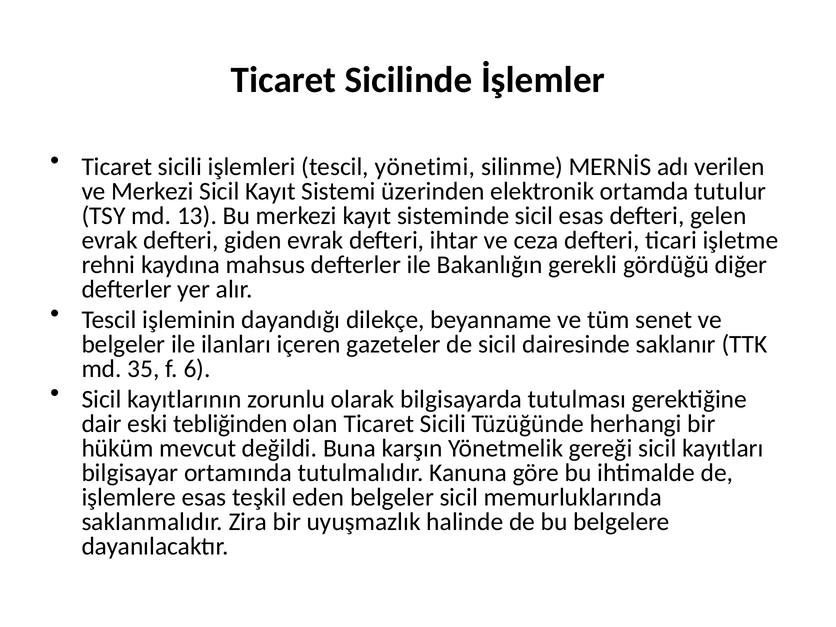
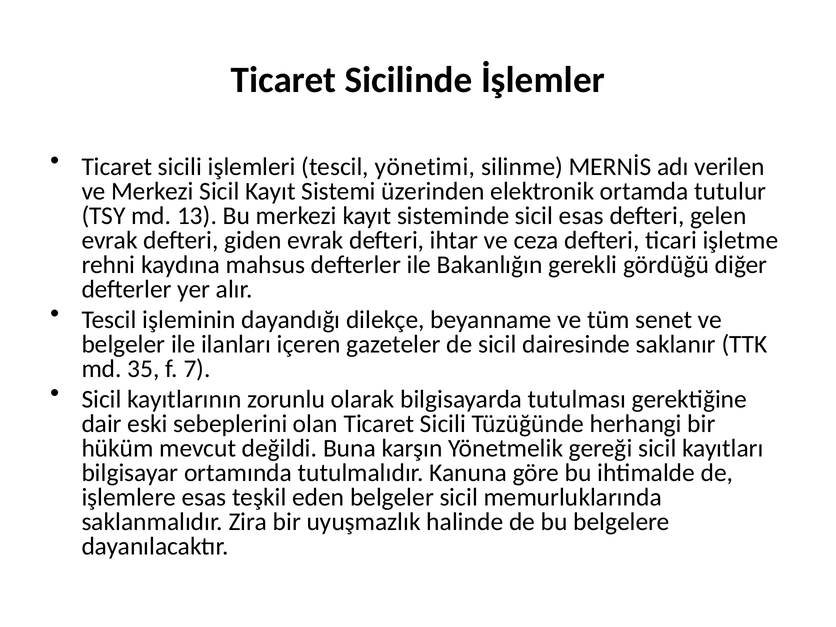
6: 6 -> 7 (197, 369)
tebliğinden: tebliğinden -> sebeplerini (230, 424)
